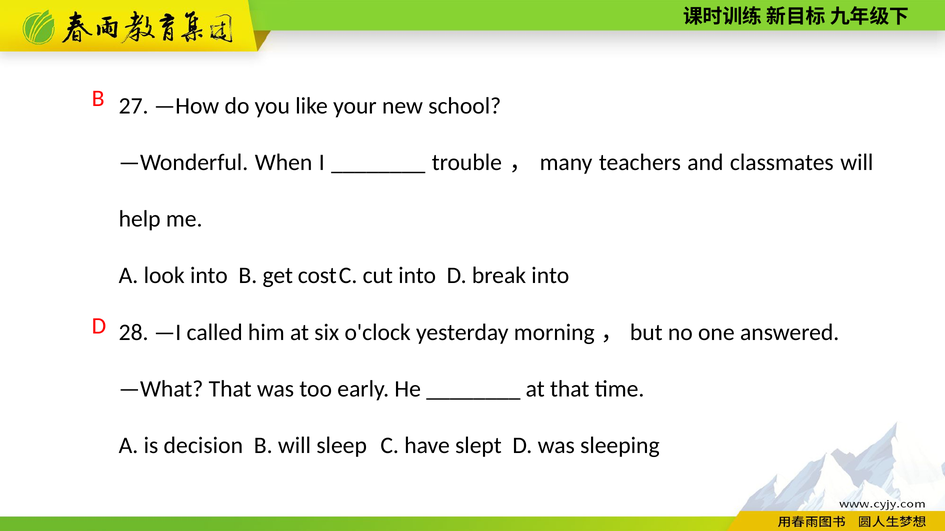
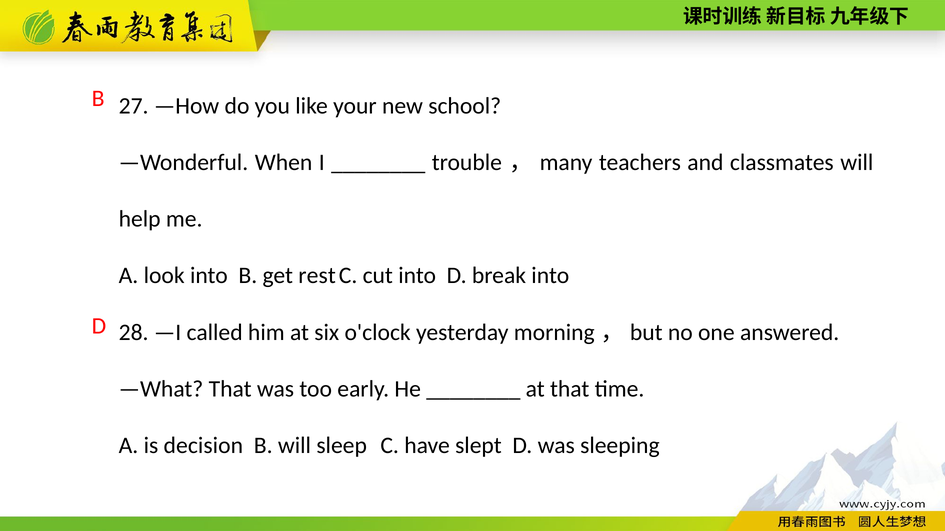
cost: cost -> rest (317, 276)
